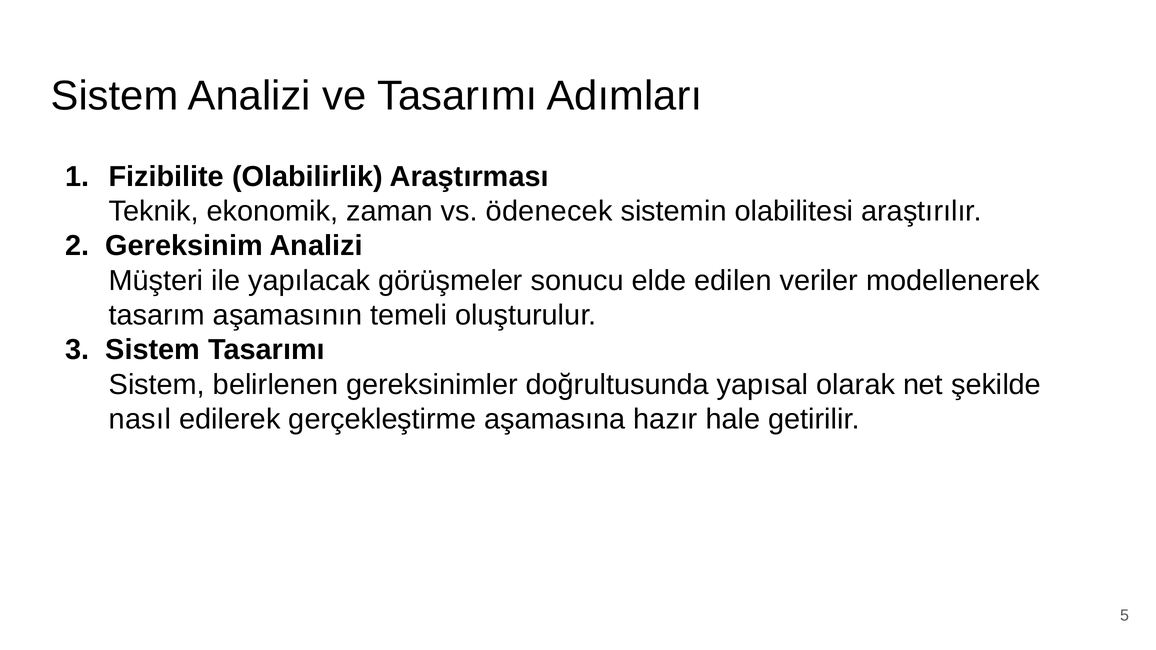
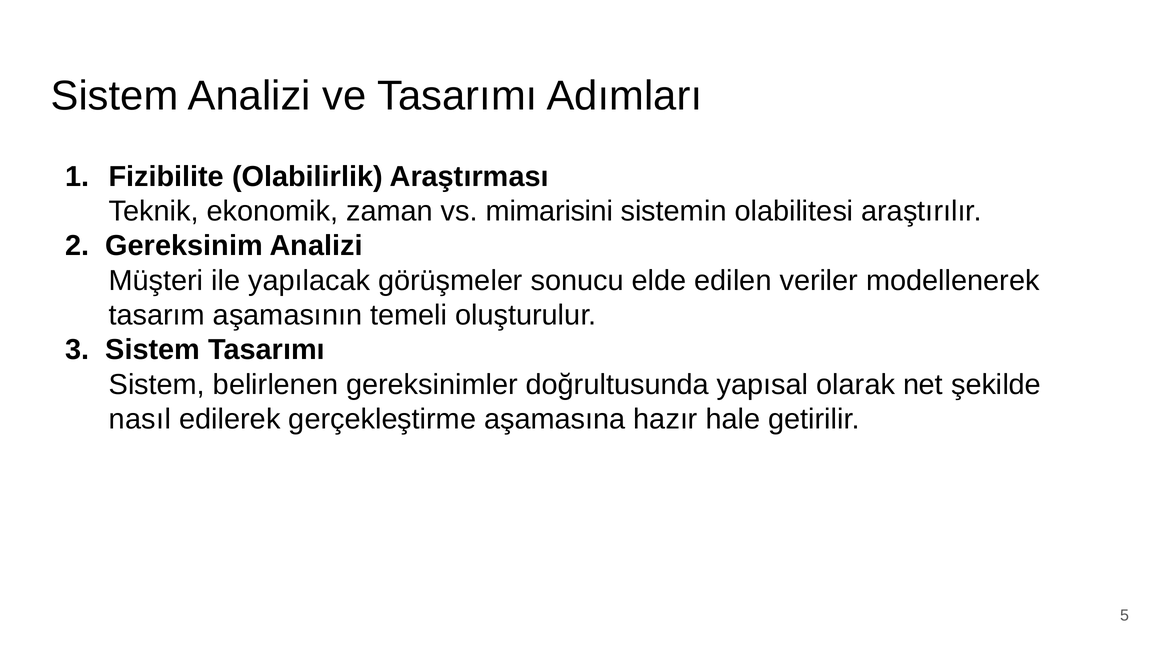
ödenecek: ödenecek -> mimarisini (549, 211)
